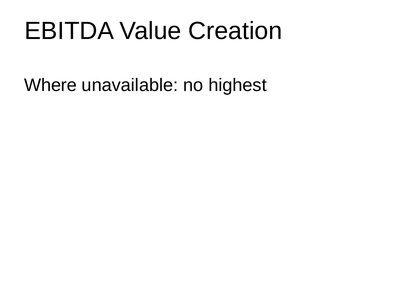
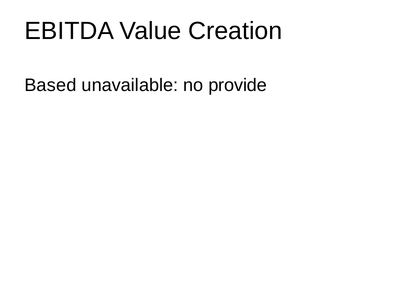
Where: Where -> Based (50, 85)
highest: highest -> provide (238, 85)
